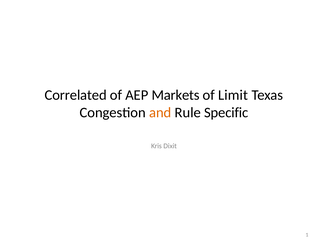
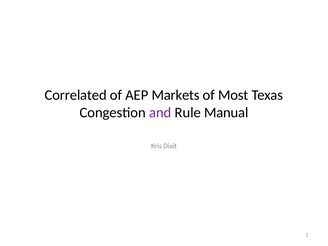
Limit: Limit -> Most (233, 95)
and colour: orange -> purple (160, 113)
Specific: Specific -> Manual (226, 113)
